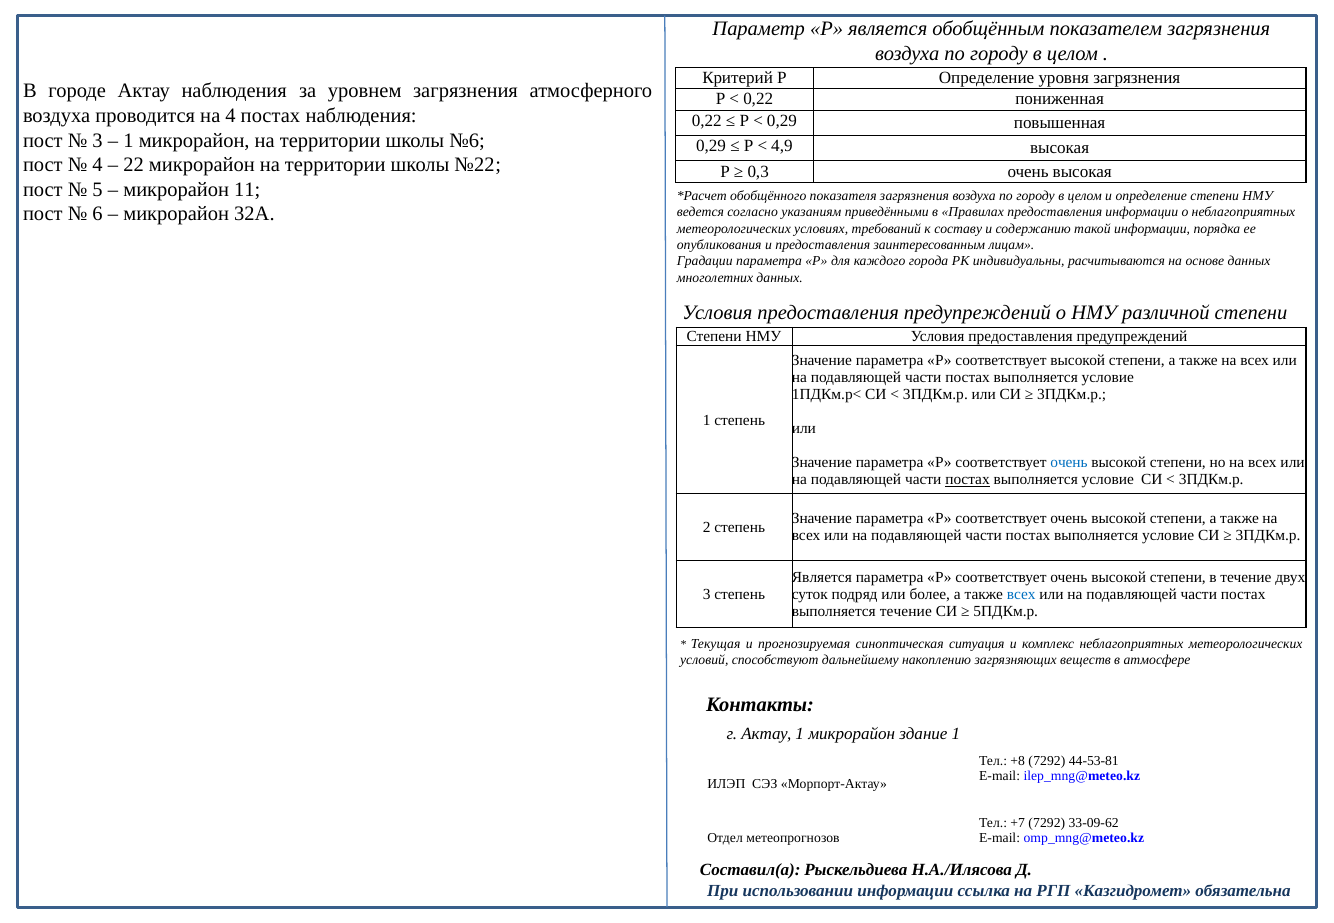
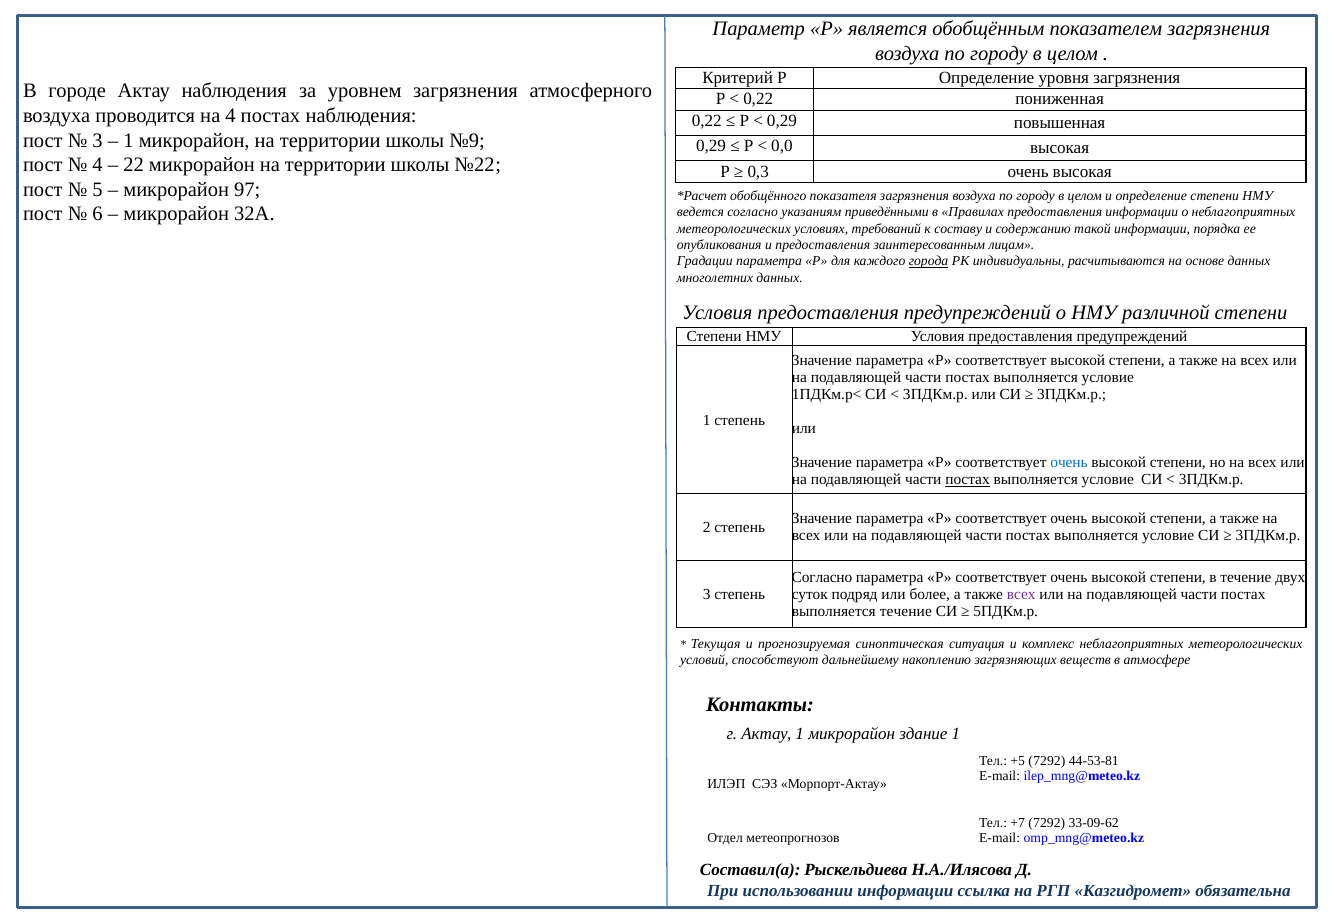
№6: №6 -> №9 (467, 140)
4,9: 4,9 -> 0,0 (782, 146)
11: 11 -> 97 (247, 190)
города underline: none -> present (929, 261)
Является: Является -> Согласно (822, 577)
всех colour: blue -> purple (1021, 594)
+8: +8 -> +5 (1018, 762)
